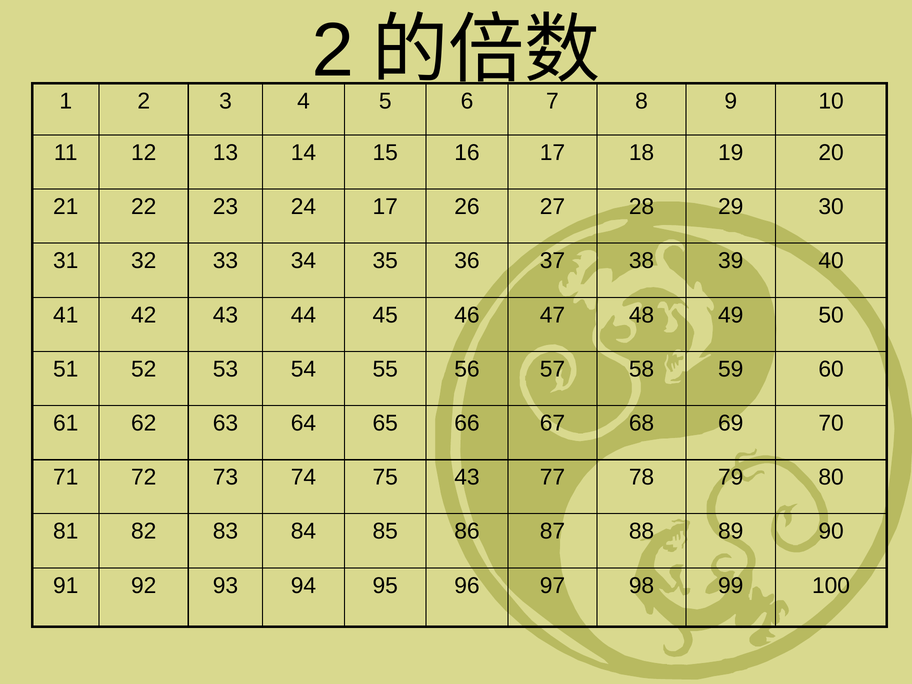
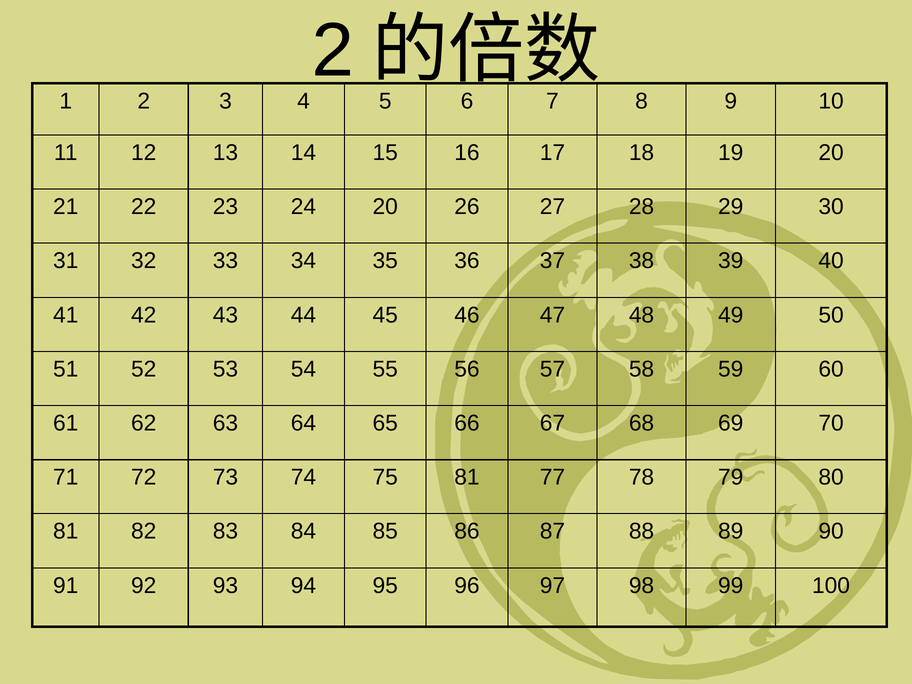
24 17: 17 -> 20 (385, 207)
75 43: 43 -> 81 (467, 477)
